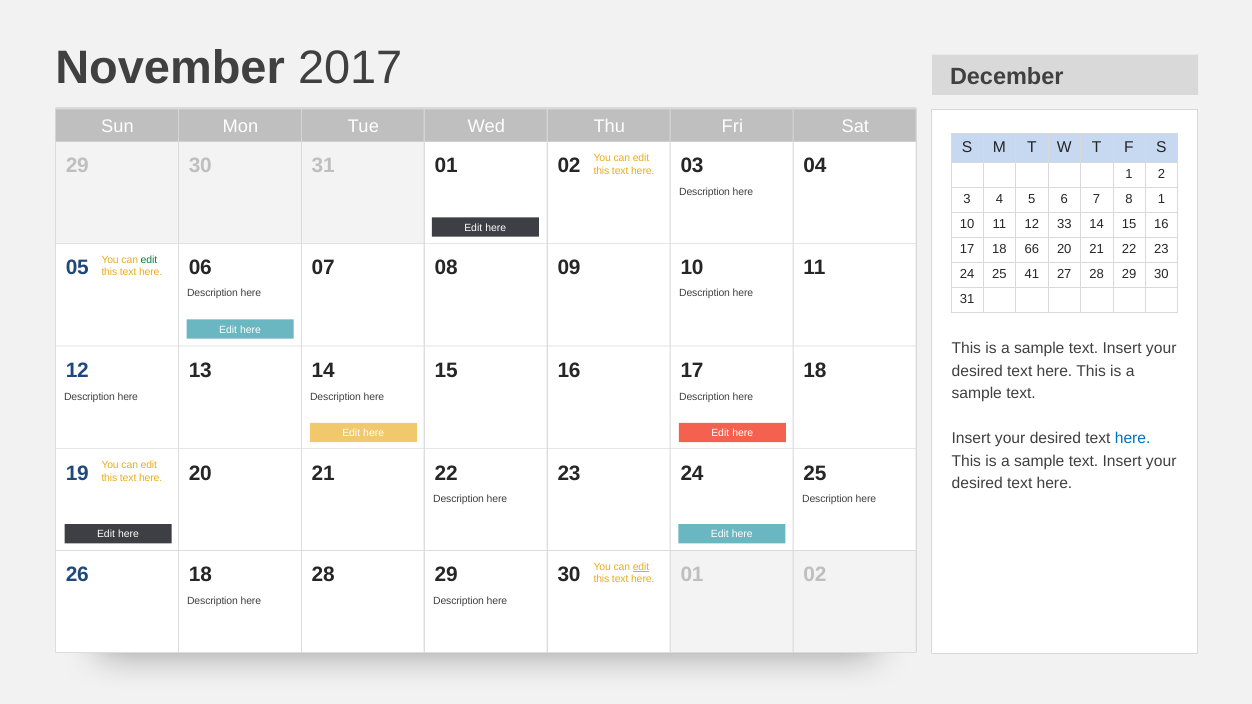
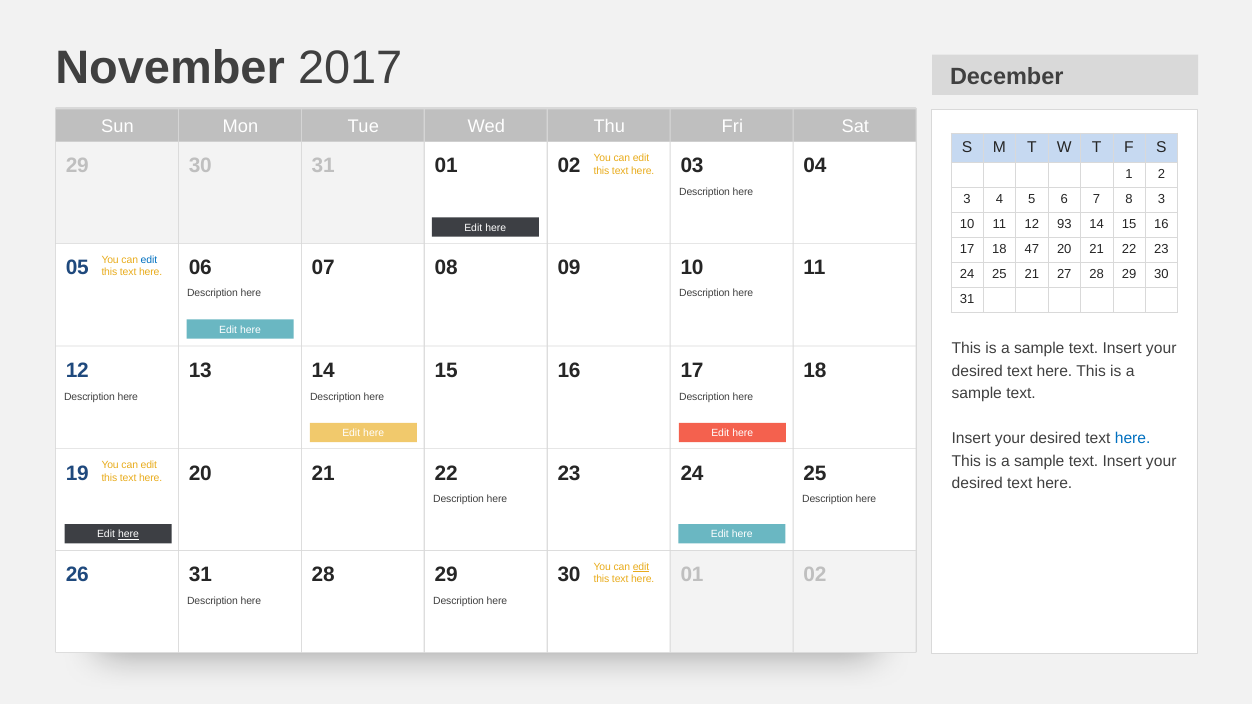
8 1: 1 -> 3 (1161, 200)
33: 33 -> 93 (1064, 225)
66: 66 -> 47 (1032, 250)
edit colour: green -> blue (149, 260)
25 41: 41 -> 21 (1032, 275)
here underline: none -> present (128, 535)
26 18: 18 -> 31 (200, 575)
